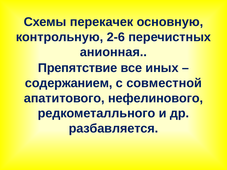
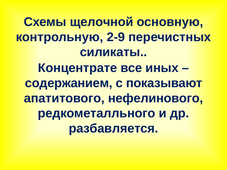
перекачек: перекачек -> щелочной (102, 22)
2-6: 2-6 -> 2-9 (116, 37)
анионная: анионная -> силикаты (113, 52)
Препятствие: Препятствие -> Концентрате (78, 68)
совместной: совместной -> показывают (164, 83)
